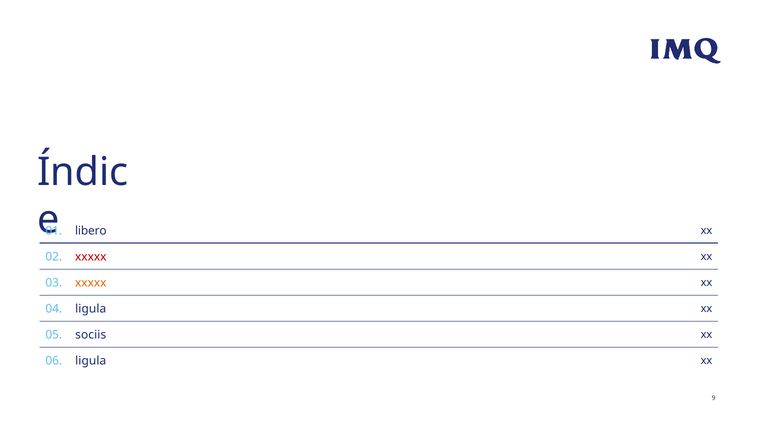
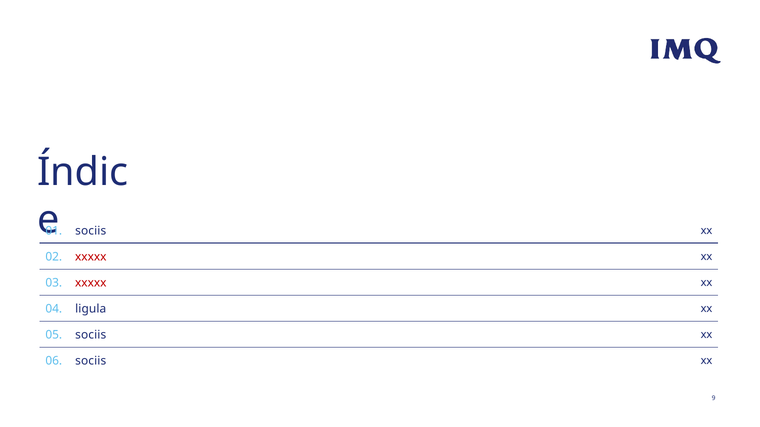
libero: libero -> sociis (91, 231)
xxxxx colour: orange -> red (91, 283)
06 ligula: ligula -> sociis (91, 361)
